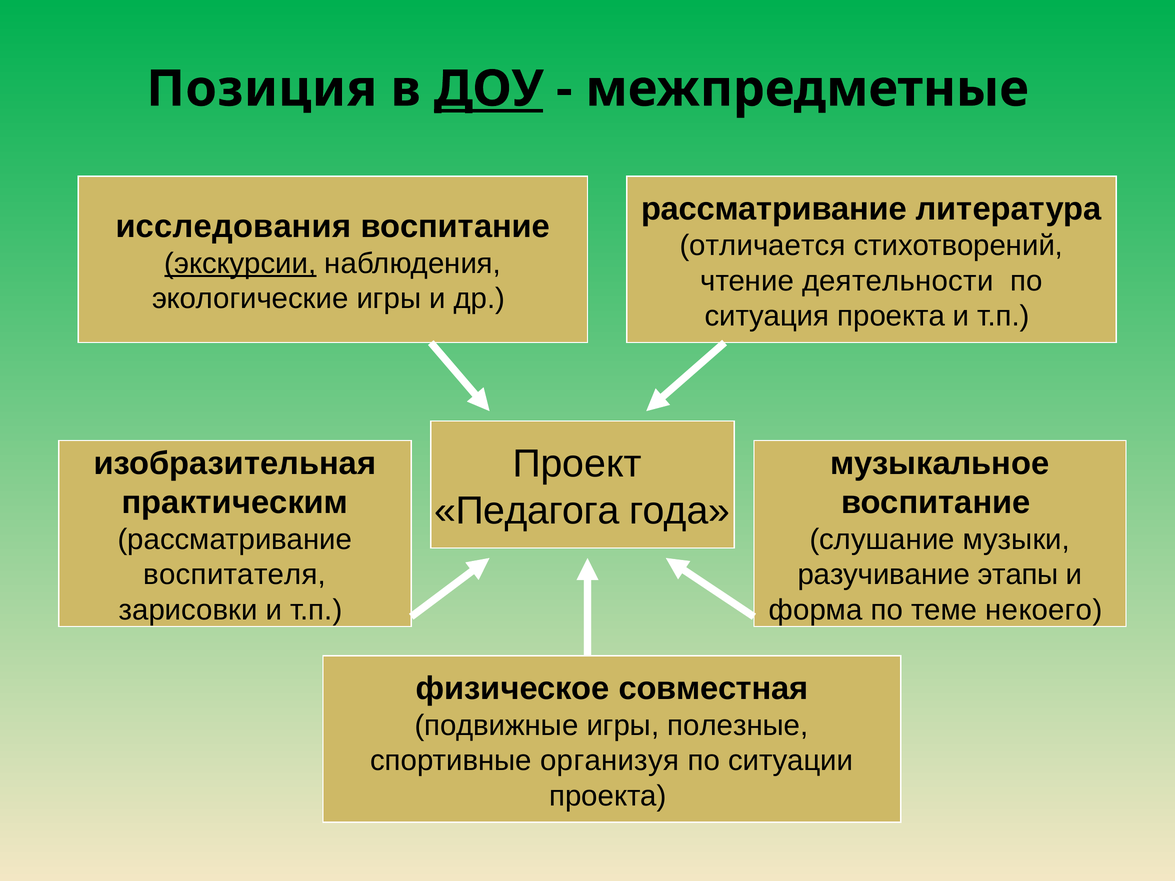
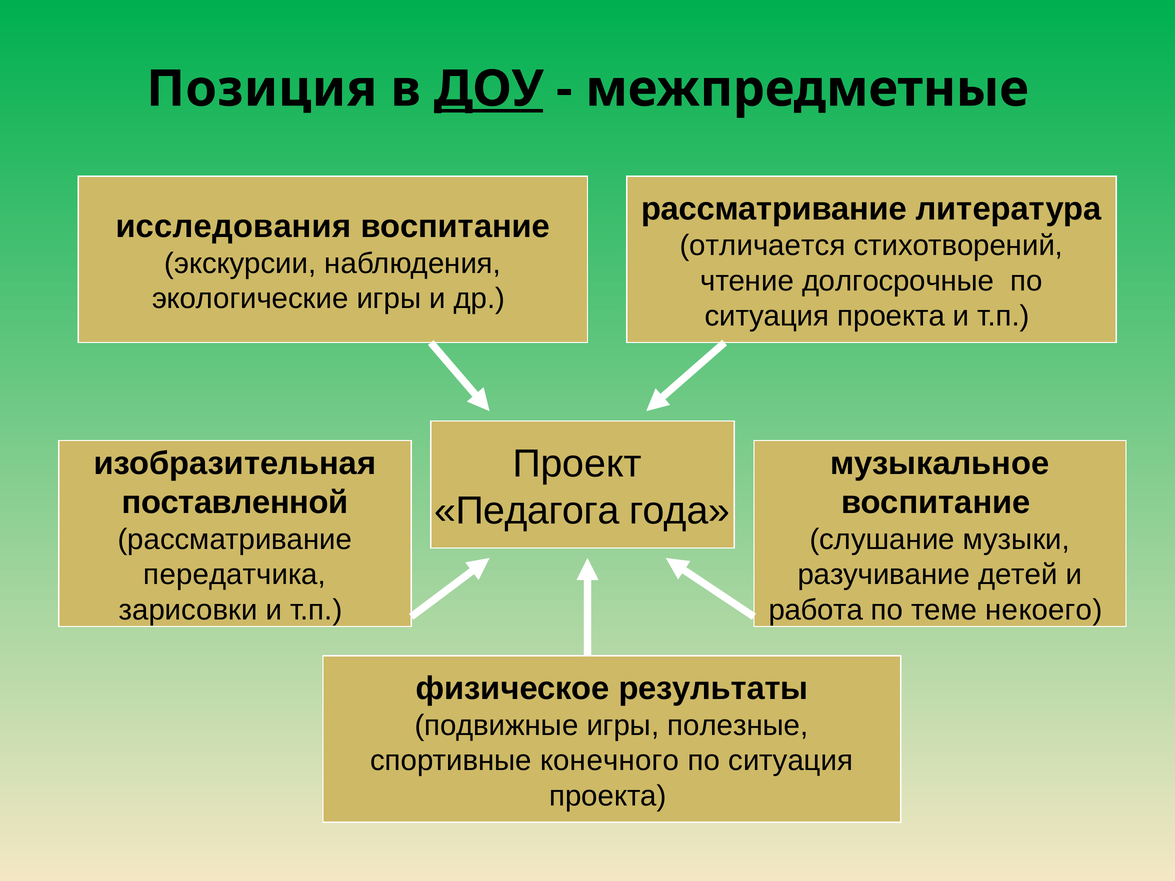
экскурсии underline: present -> none (240, 263)
деятельности: деятельности -> долгосрочные (898, 281)
практическим: практическим -> поставленной (235, 503)
воспитателя: воспитателя -> передатчика (235, 575)
этапы: этапы -> детей (1018, 575)
форма: форма -> работа (816, 610)
совместная: совместная -> результаты (713, 689)
организуя: организуя -> конечного (610, 761)
ситуации: ситуации -> ситуация (791, 761)
